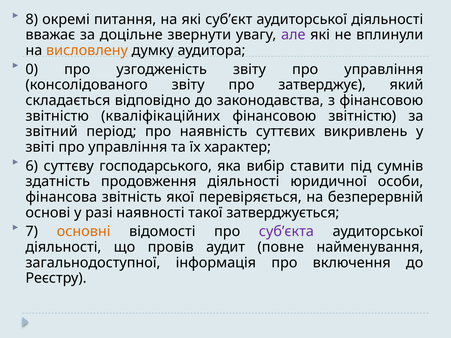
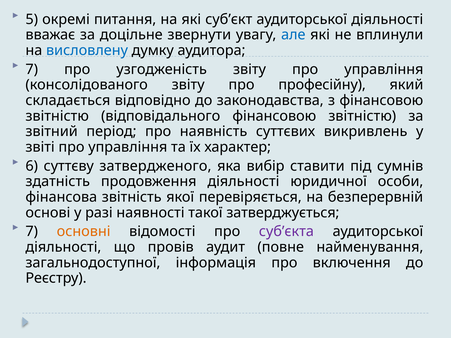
8: 8 -> 5 (32, 19)
але colour: purple -> blue (293, 35)
висловлену colour: orange -> blue (87, 50)
0: 0 -> 7 (32, 69)
затверджує: затверджує -> професійну (322, 85)
кваліфікаційних: кваліфікаційних -> відповідального (161, 116)
господарського: господарського -> затвердженого (155, 166)
